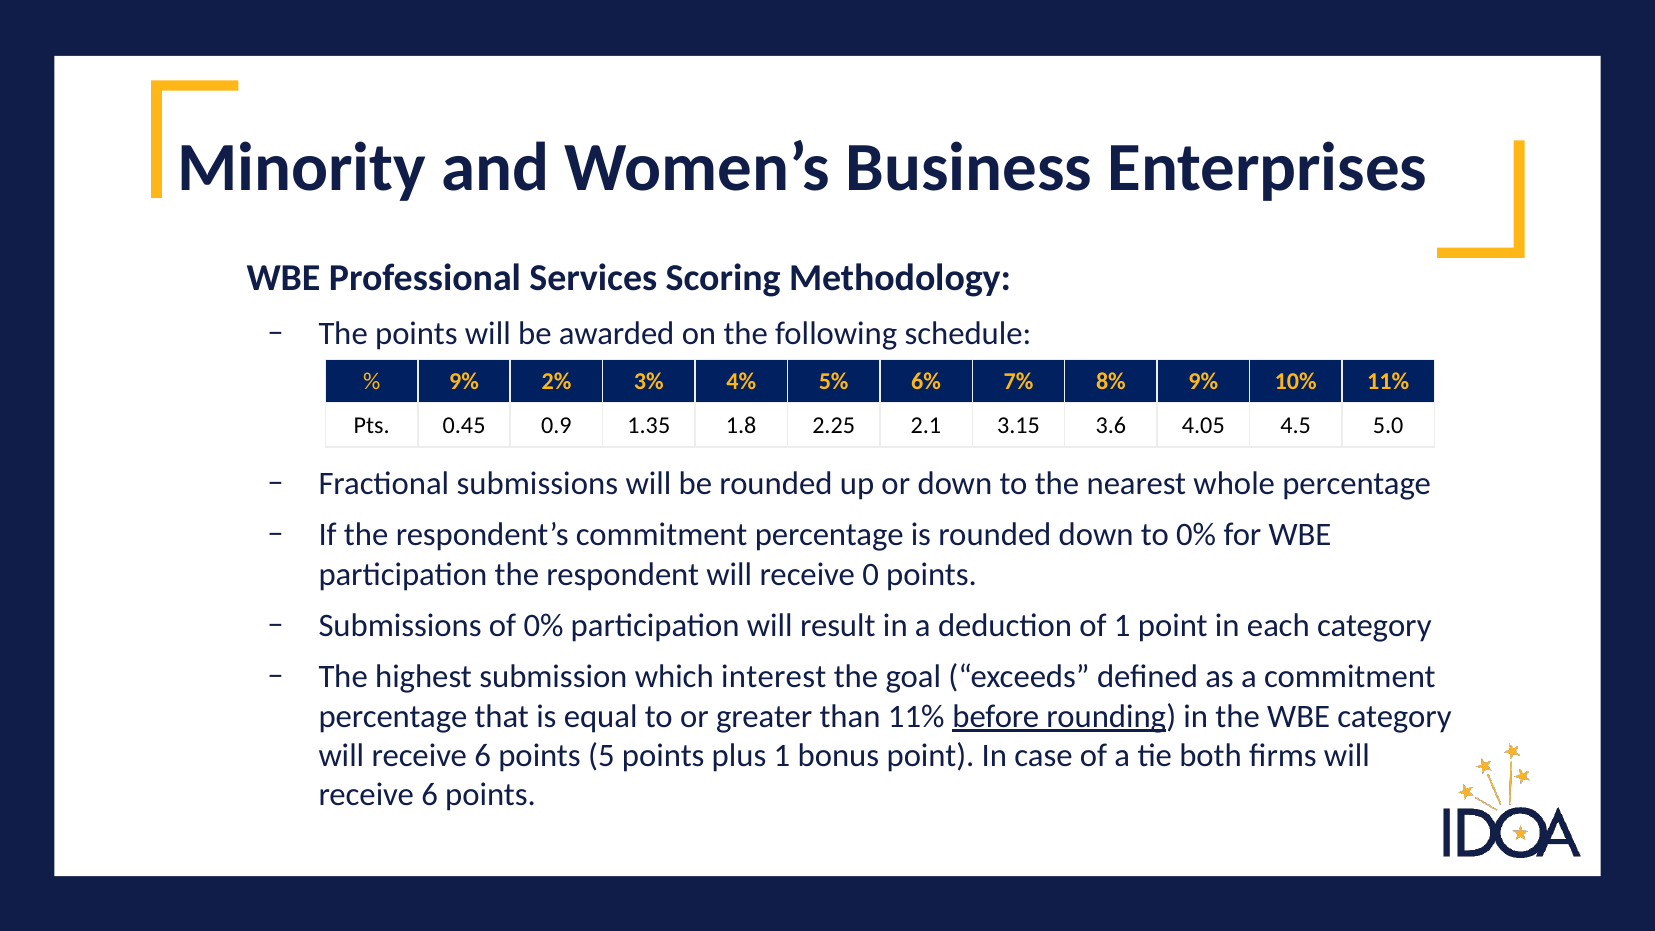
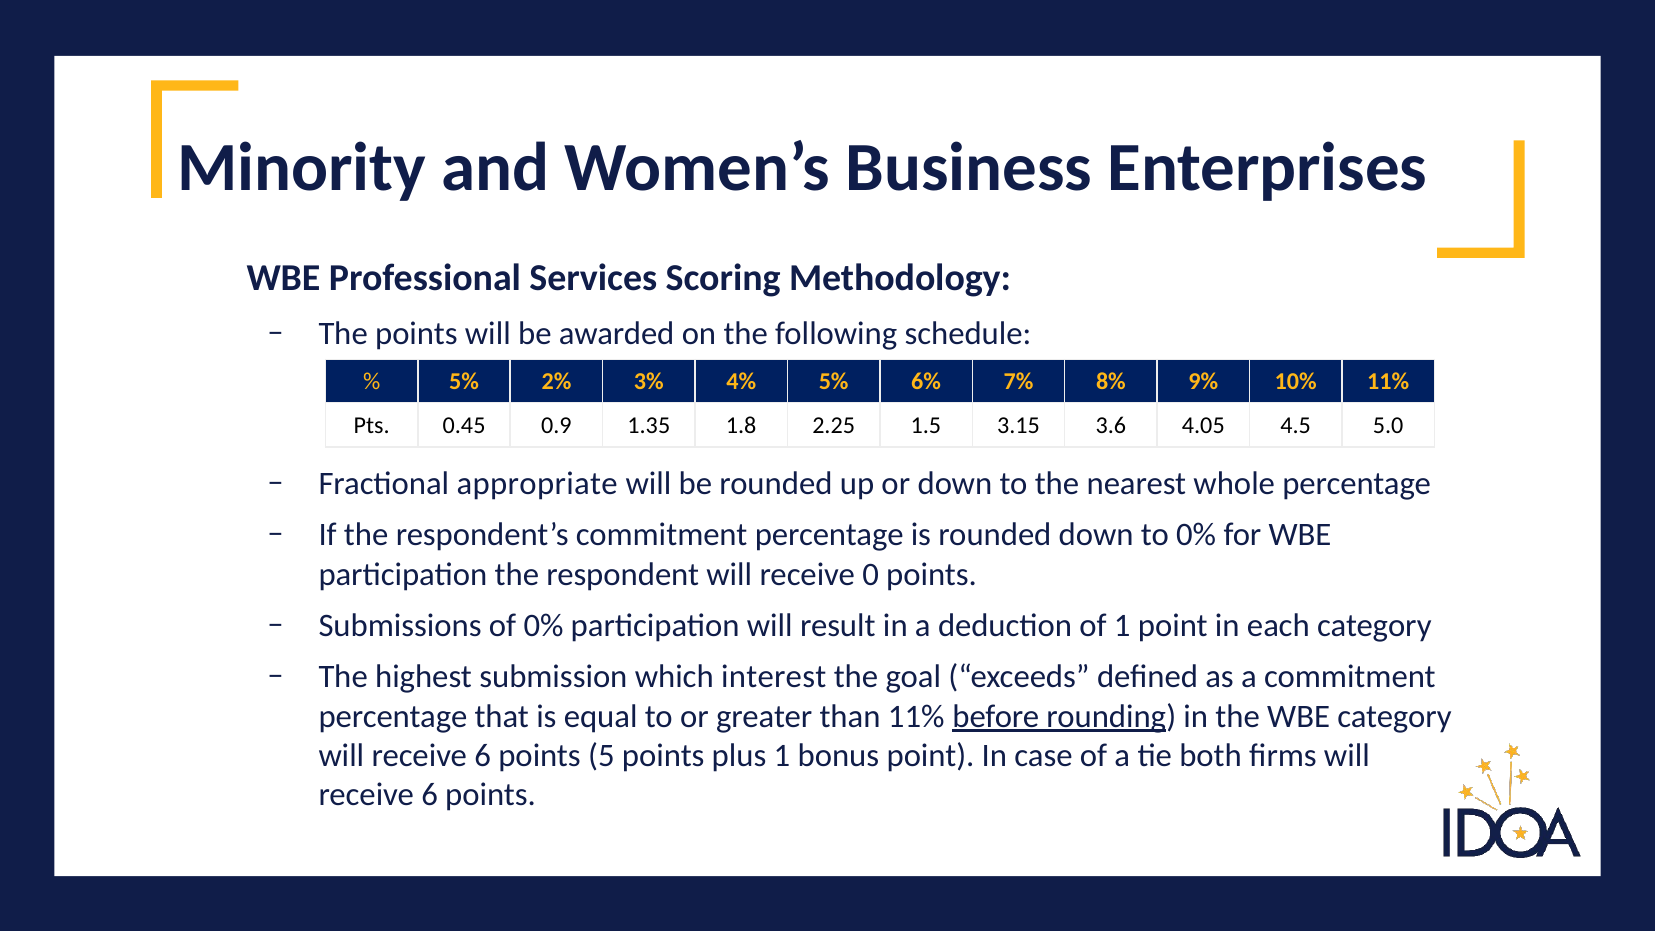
9%: 9% -> 5% (464, 381)
2.1: 2.1 -> 1.5 (926, 425)
Fractional submissions: submissions -> appropriate (537, 484)
